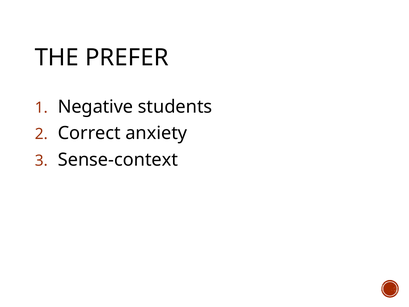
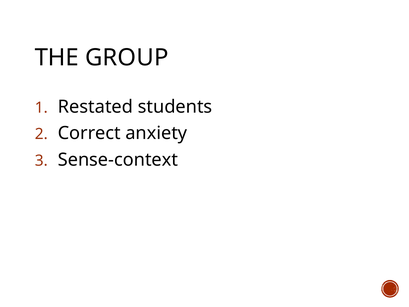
PREFER: PREFER -> GROUP (127, 58)
Negative: Negative -> Restated (95, 107)
